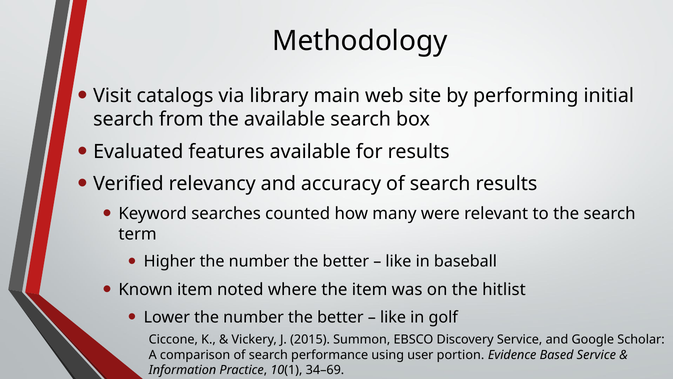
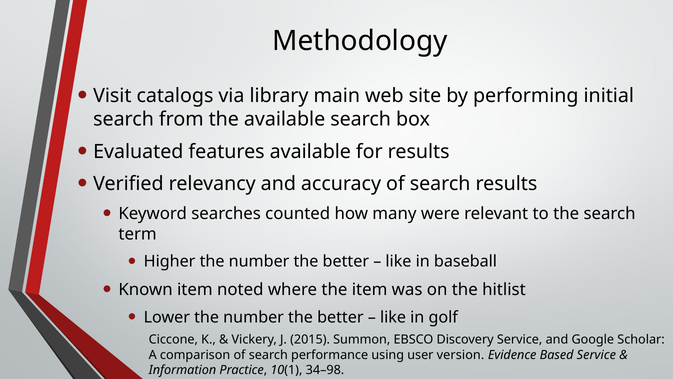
portion: portion -> version (460, 355)
34–69: 34–69 -> 34–98 (325, 370)
